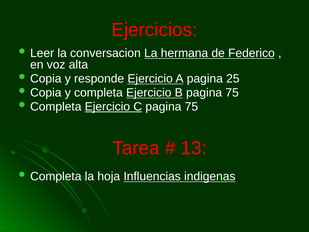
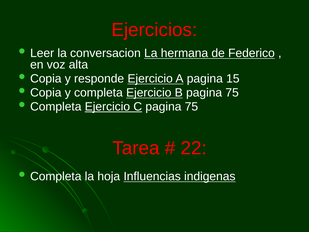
25: 25 -> 15 (233, 79)
13: 13 -> 22 (194, 148)
